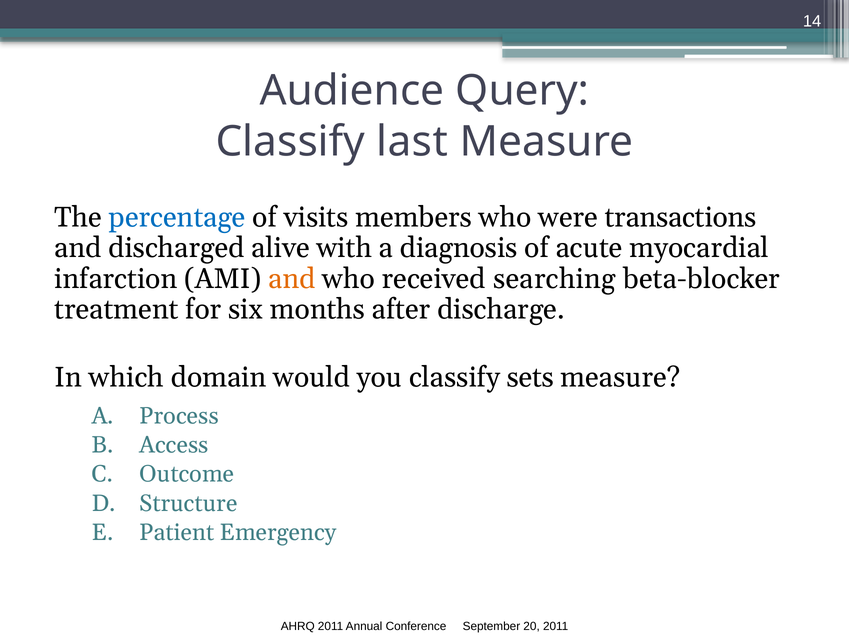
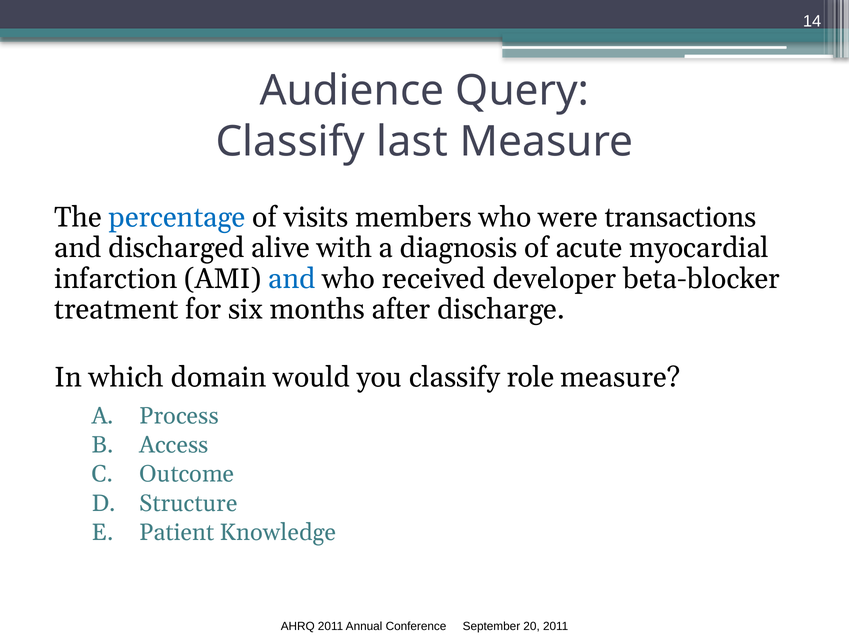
and colour: orange -> blue (292, 279)
searching: searching -> developer (554, 279)
sets: sets -> role (530, 377)
Emergency: Emergency -> Knowledge (278, 532)
